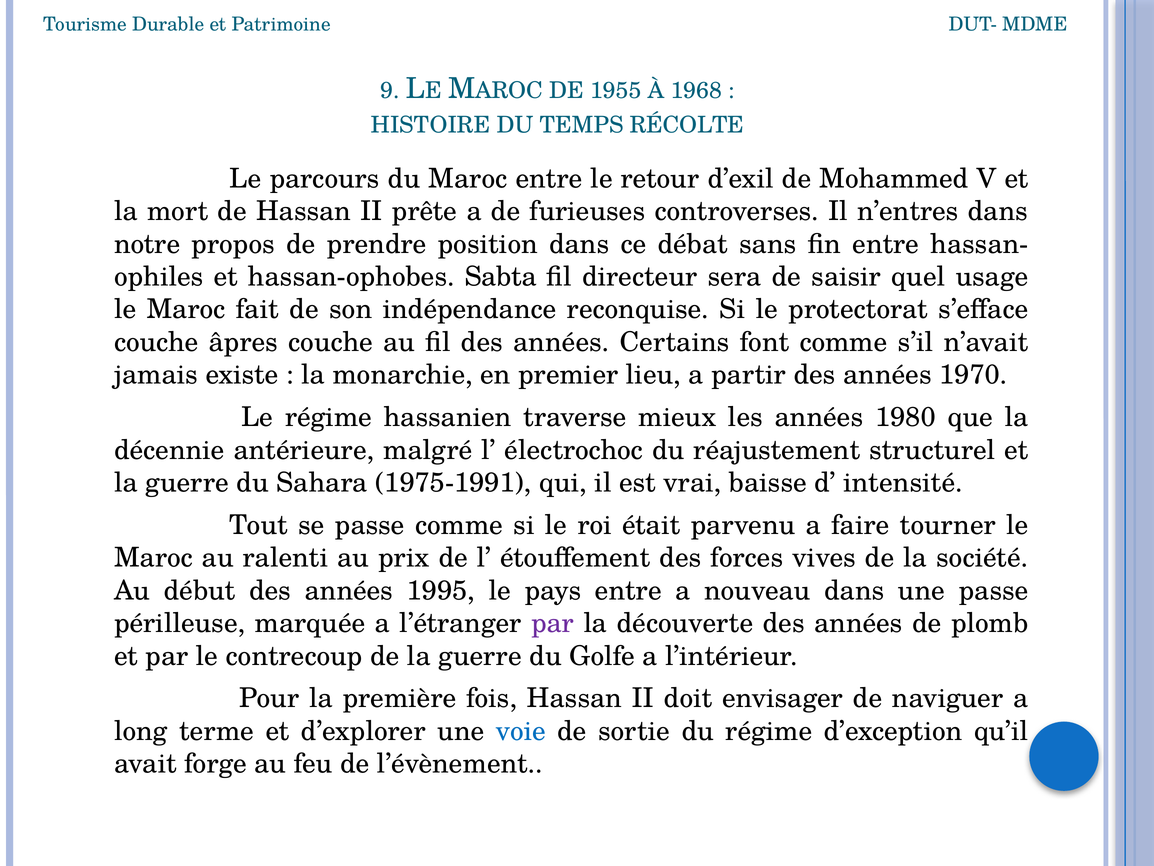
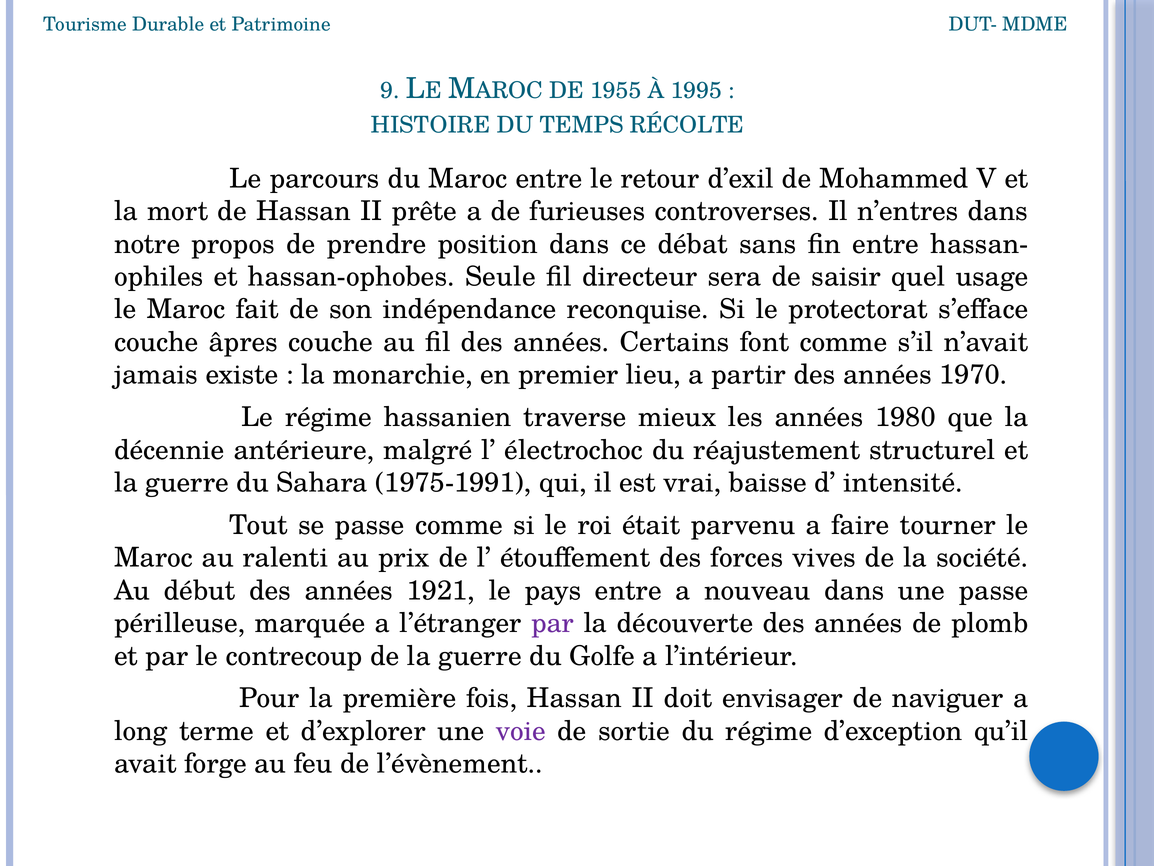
1968: 1968 -> 1995 (696, 91)
Sabta: Sabta -> Seule (500, 277)
1995: 1995 -> 1921 (441, 590)
voie colour: blue -> purple (521, 731)
